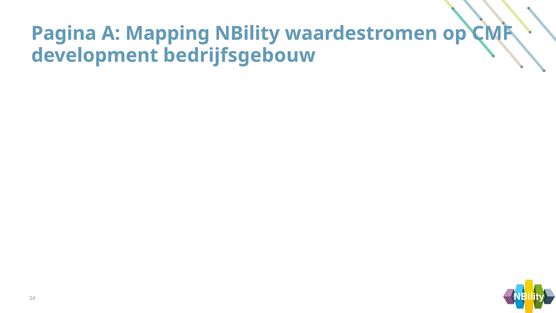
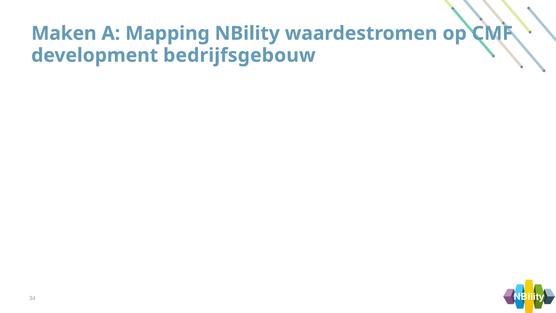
Pagina: Pagina -> Maken (64, 33)
